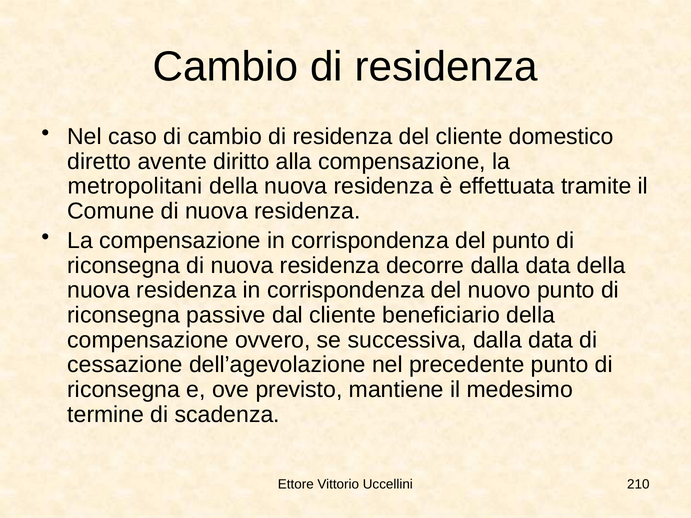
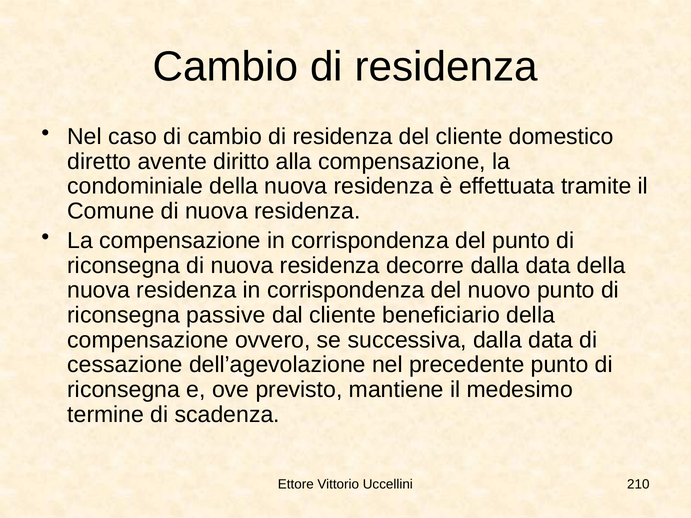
metropolitani: metropolitani -> condominiale (135, 186)
